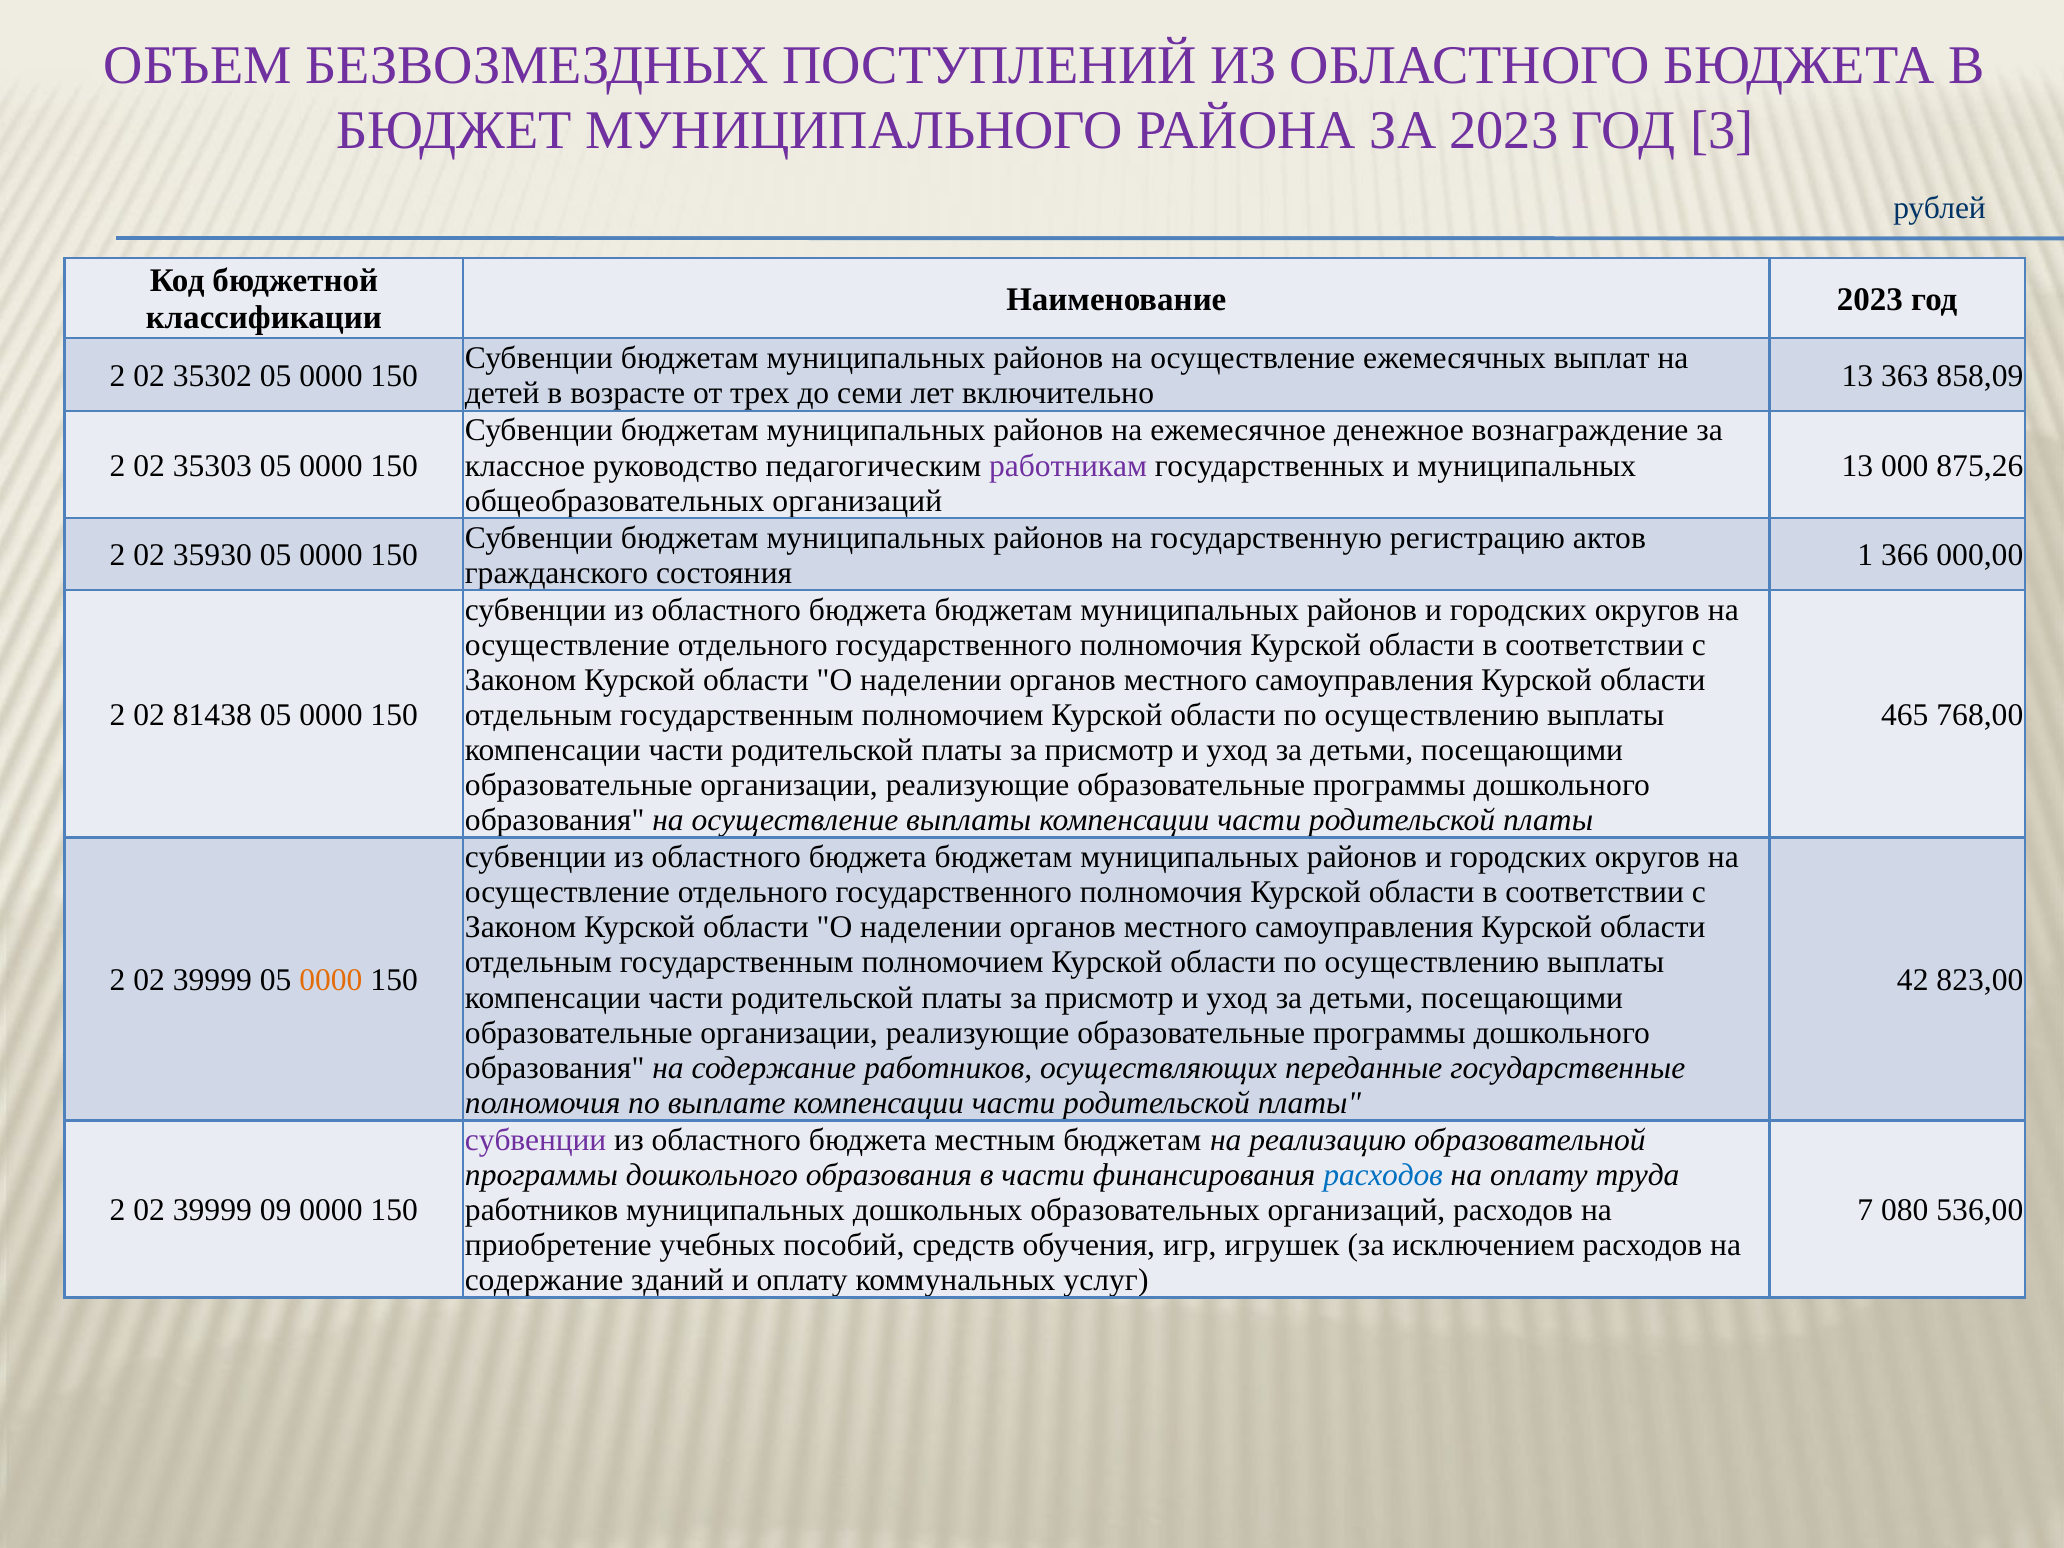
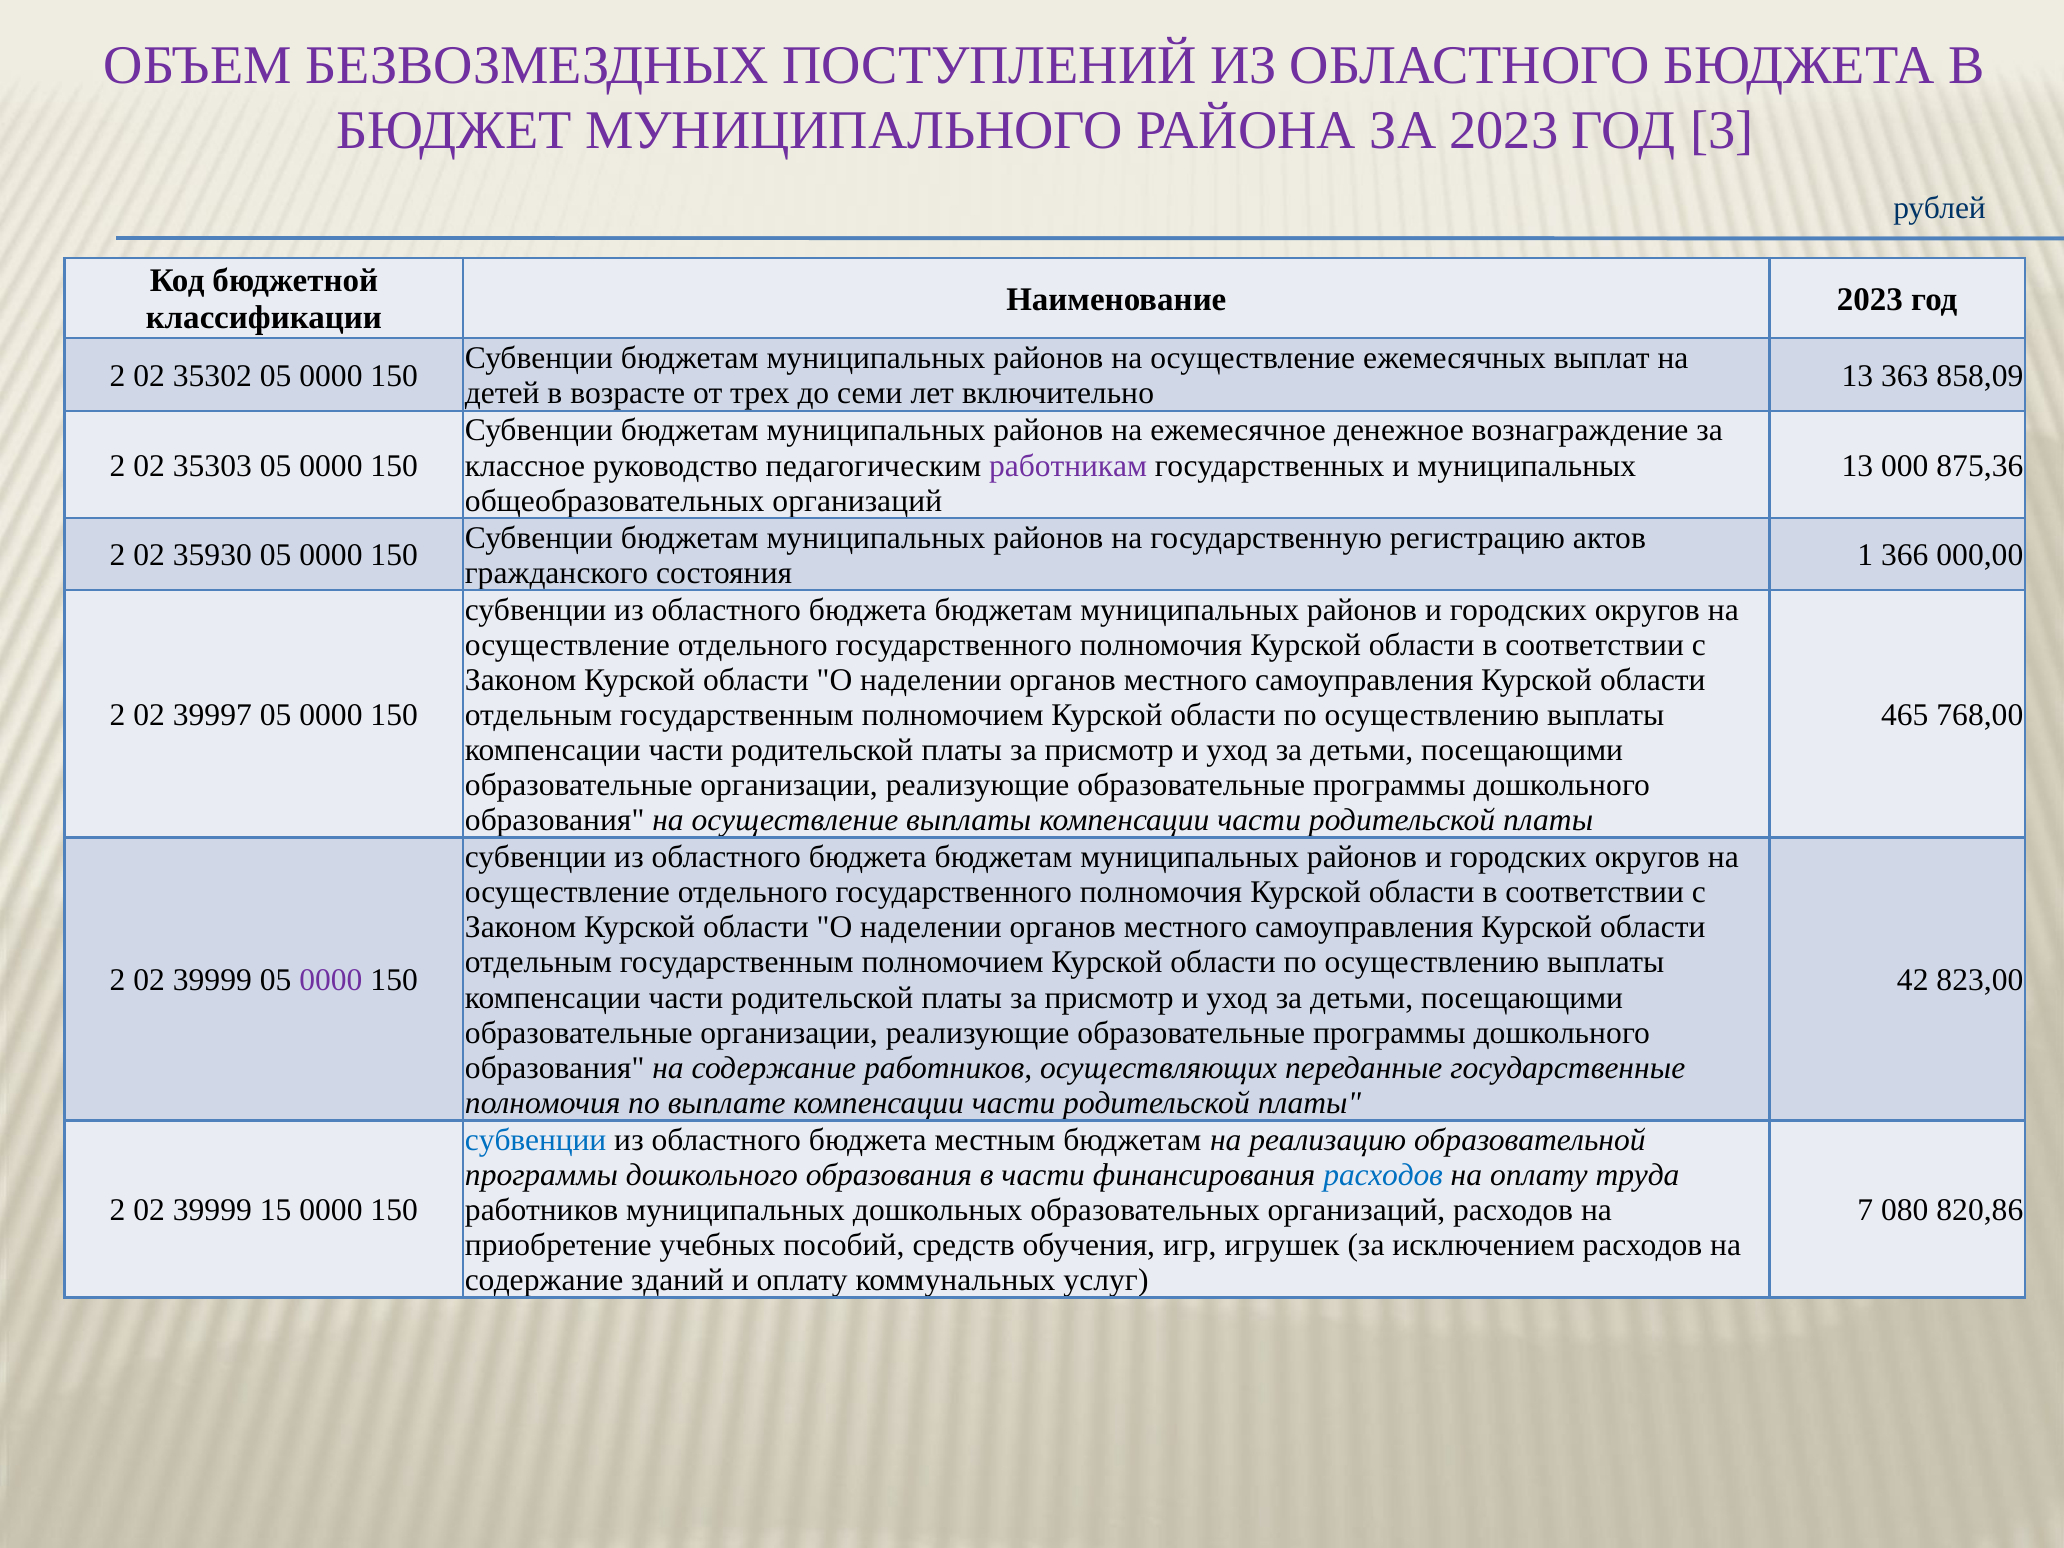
875,26: 875,26 -> 875,36 (1980, 466)
81438: 81438 -> 39997 (212, 715)
0000 colour: orange -> purple (331, 980)
субвенции colour: purple -> blue (536, 1140)
09: 09 -> 15 (276, 1210)
536,00: 536,00 -> 820,86 (1980, 1210)
